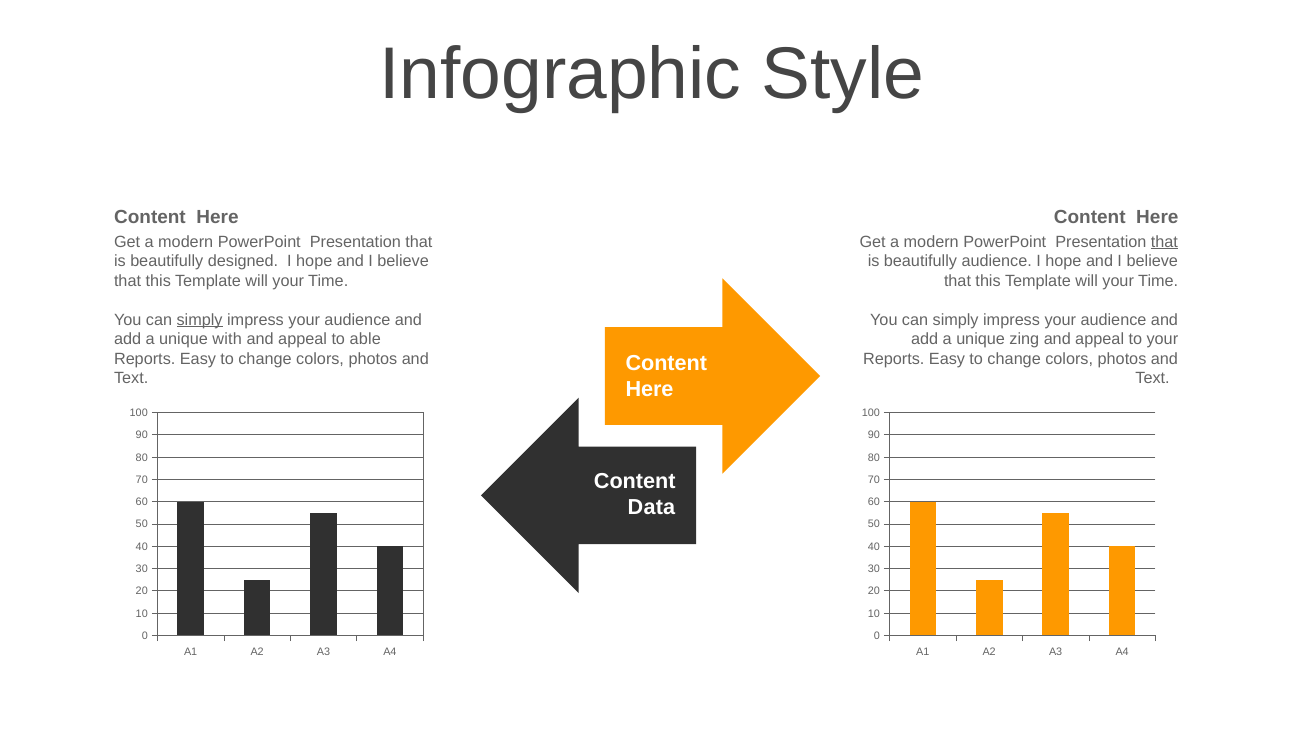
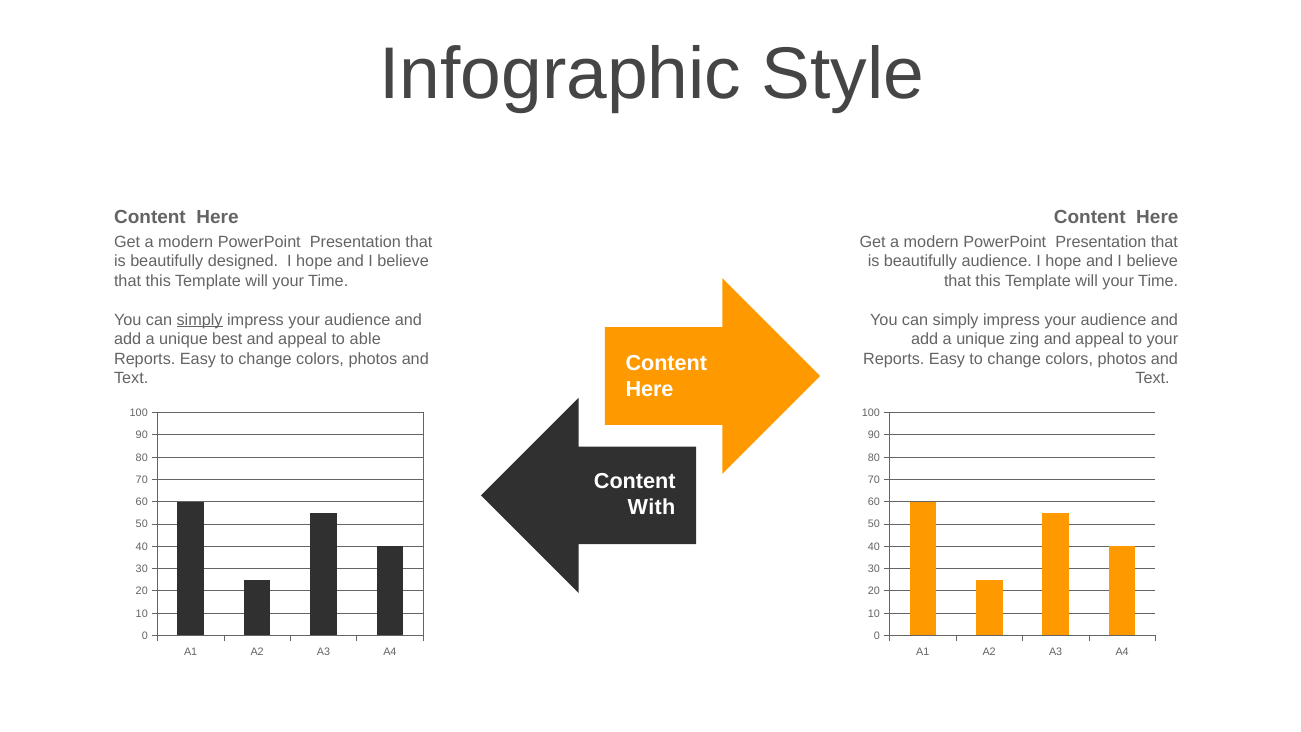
that underline: present -> none (1164, 242)
with: with -> best (227, 339)
Data: Data -> With (651, 508)
